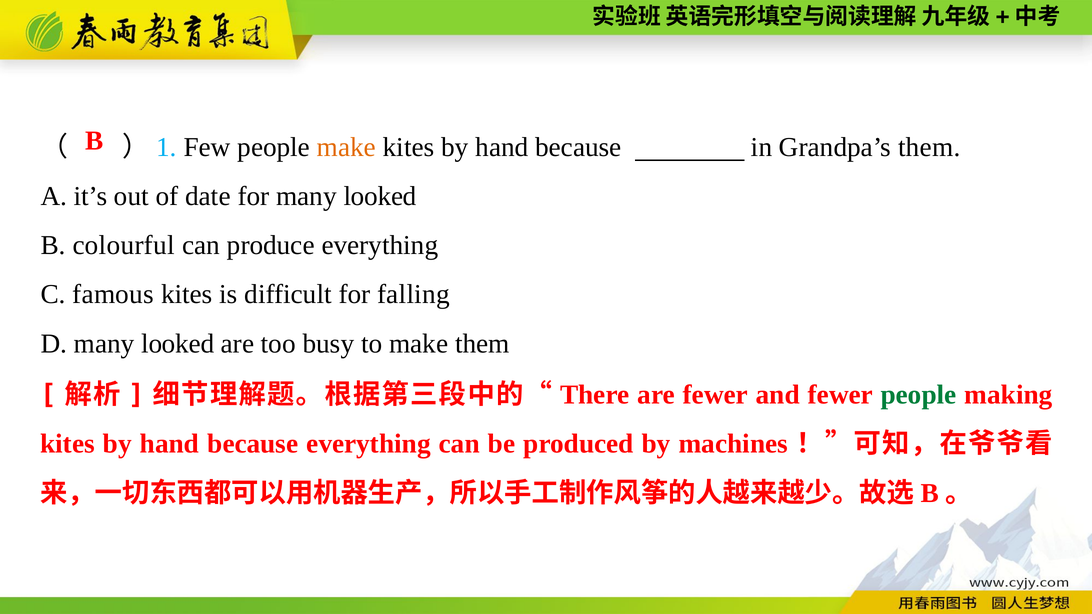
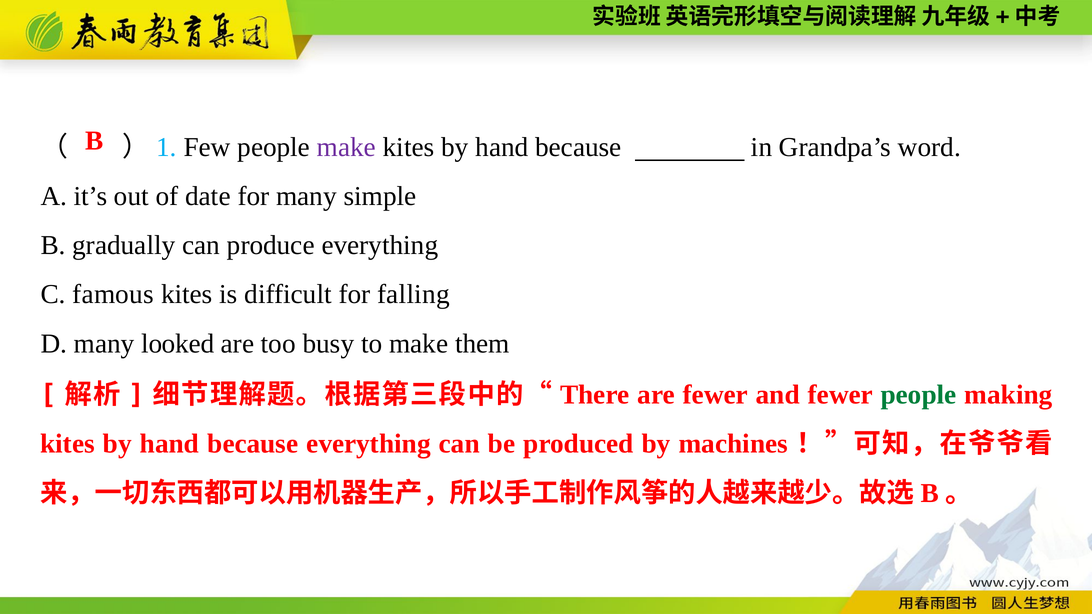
make colour: orange -> purple (346, 147)
Grandpa’s them: them -> word (929, 147)
for many looked: looked -> simple (380, 196)
colourful: colourful -> gradually (124, 245)
